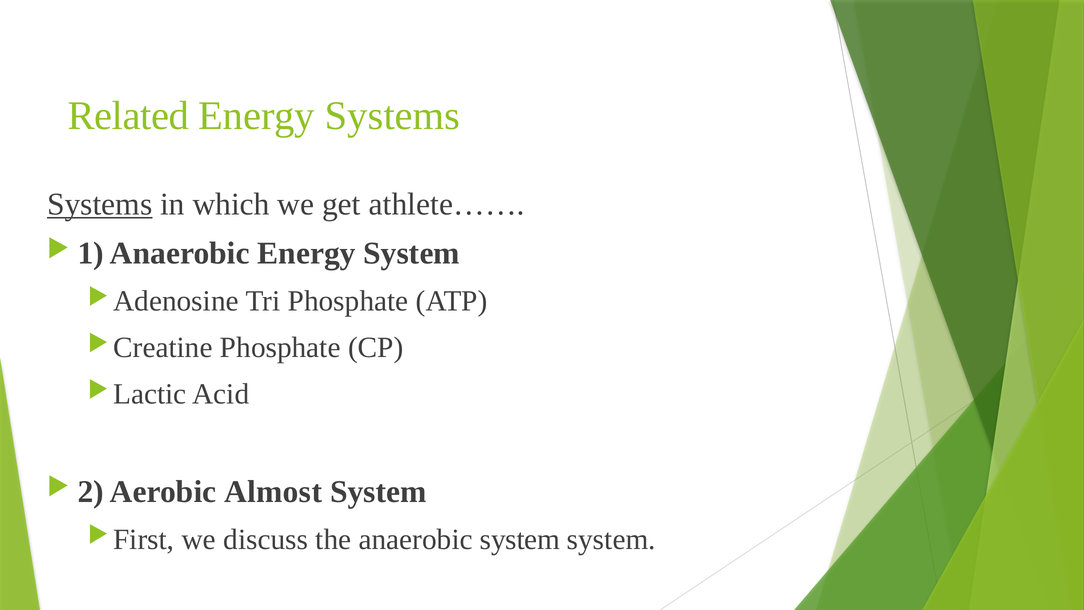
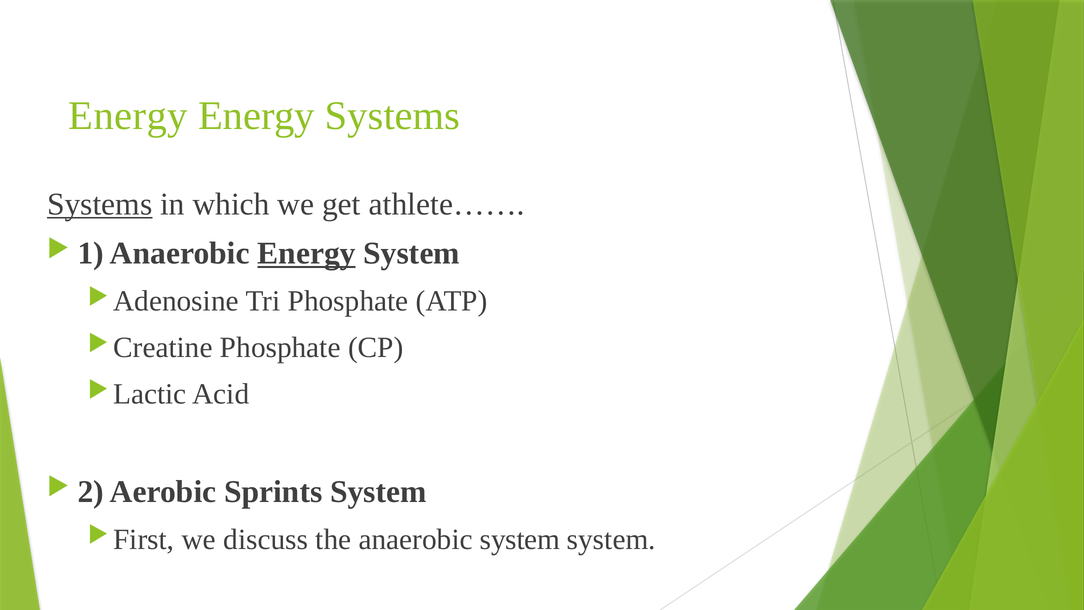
Related: Related -> Energy (128, 116)
Energy underline: none -> present (307, 253)
Almost: Almost -> Sprints (273, 491)
